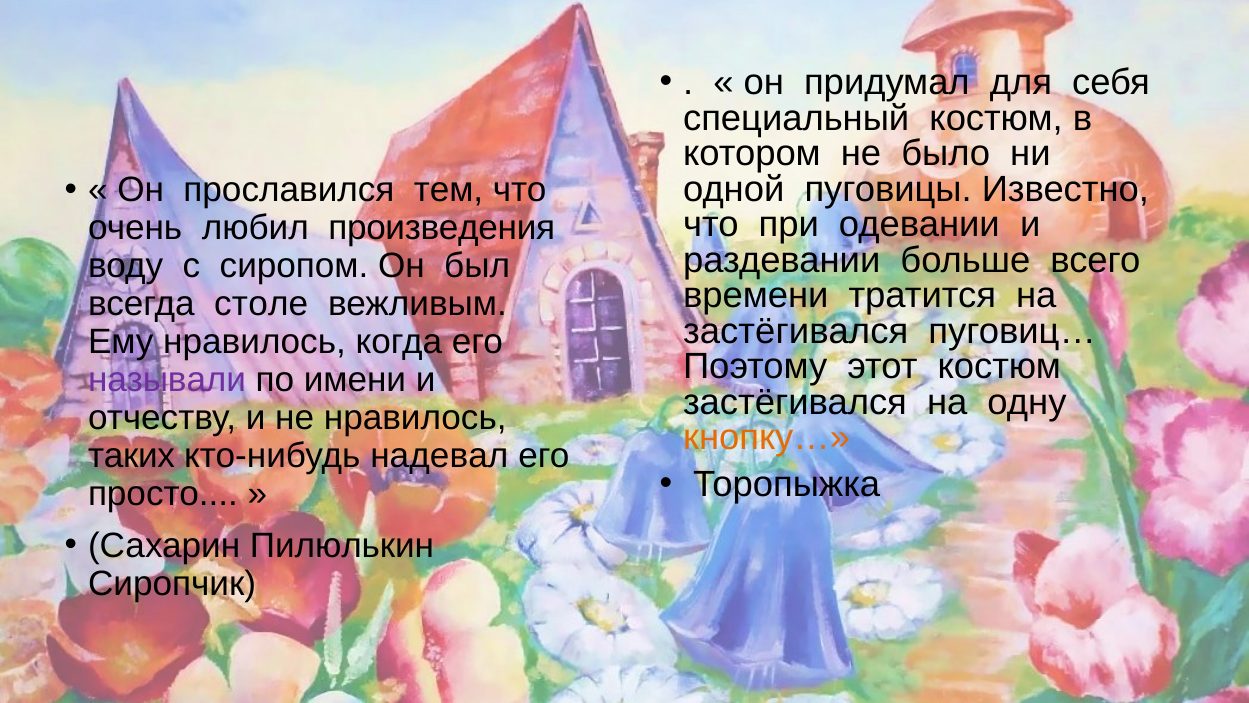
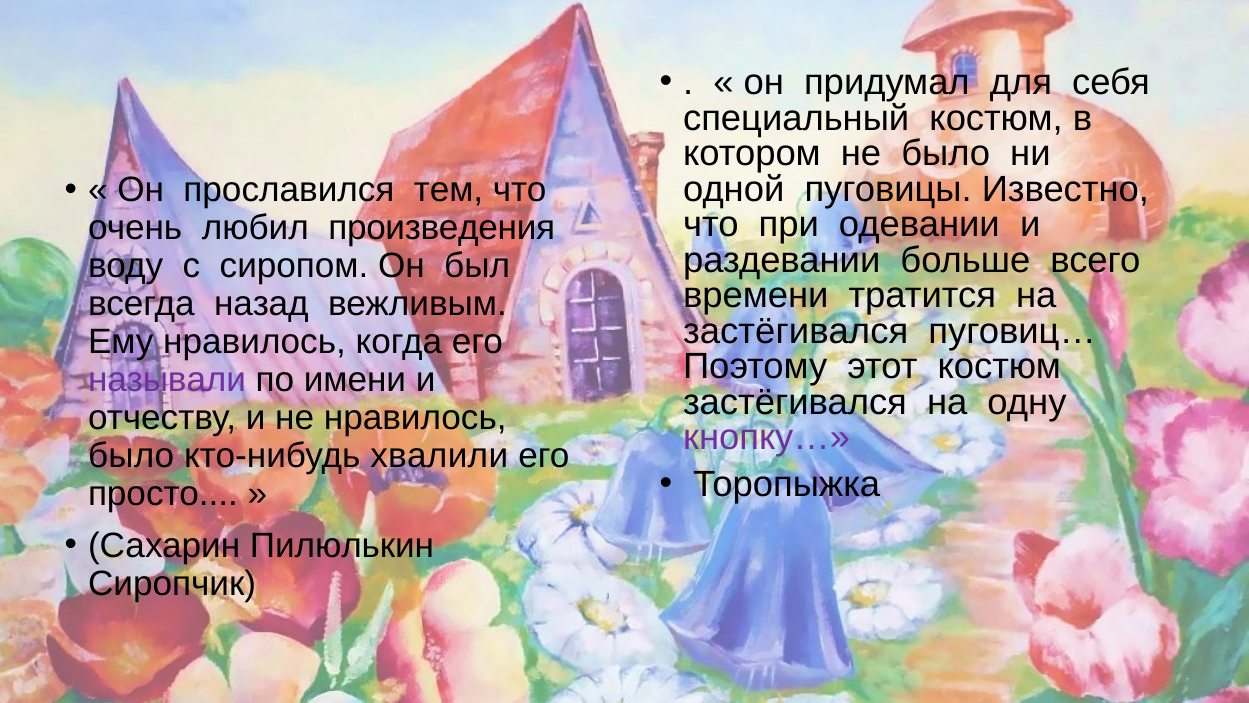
столе: столе -> назад (261, 304)
кнопку… colour: orange -> purple (767, 437)
таких: таких -> было (131, 456)
надевал: надевал -> хвалили (439, 456)
